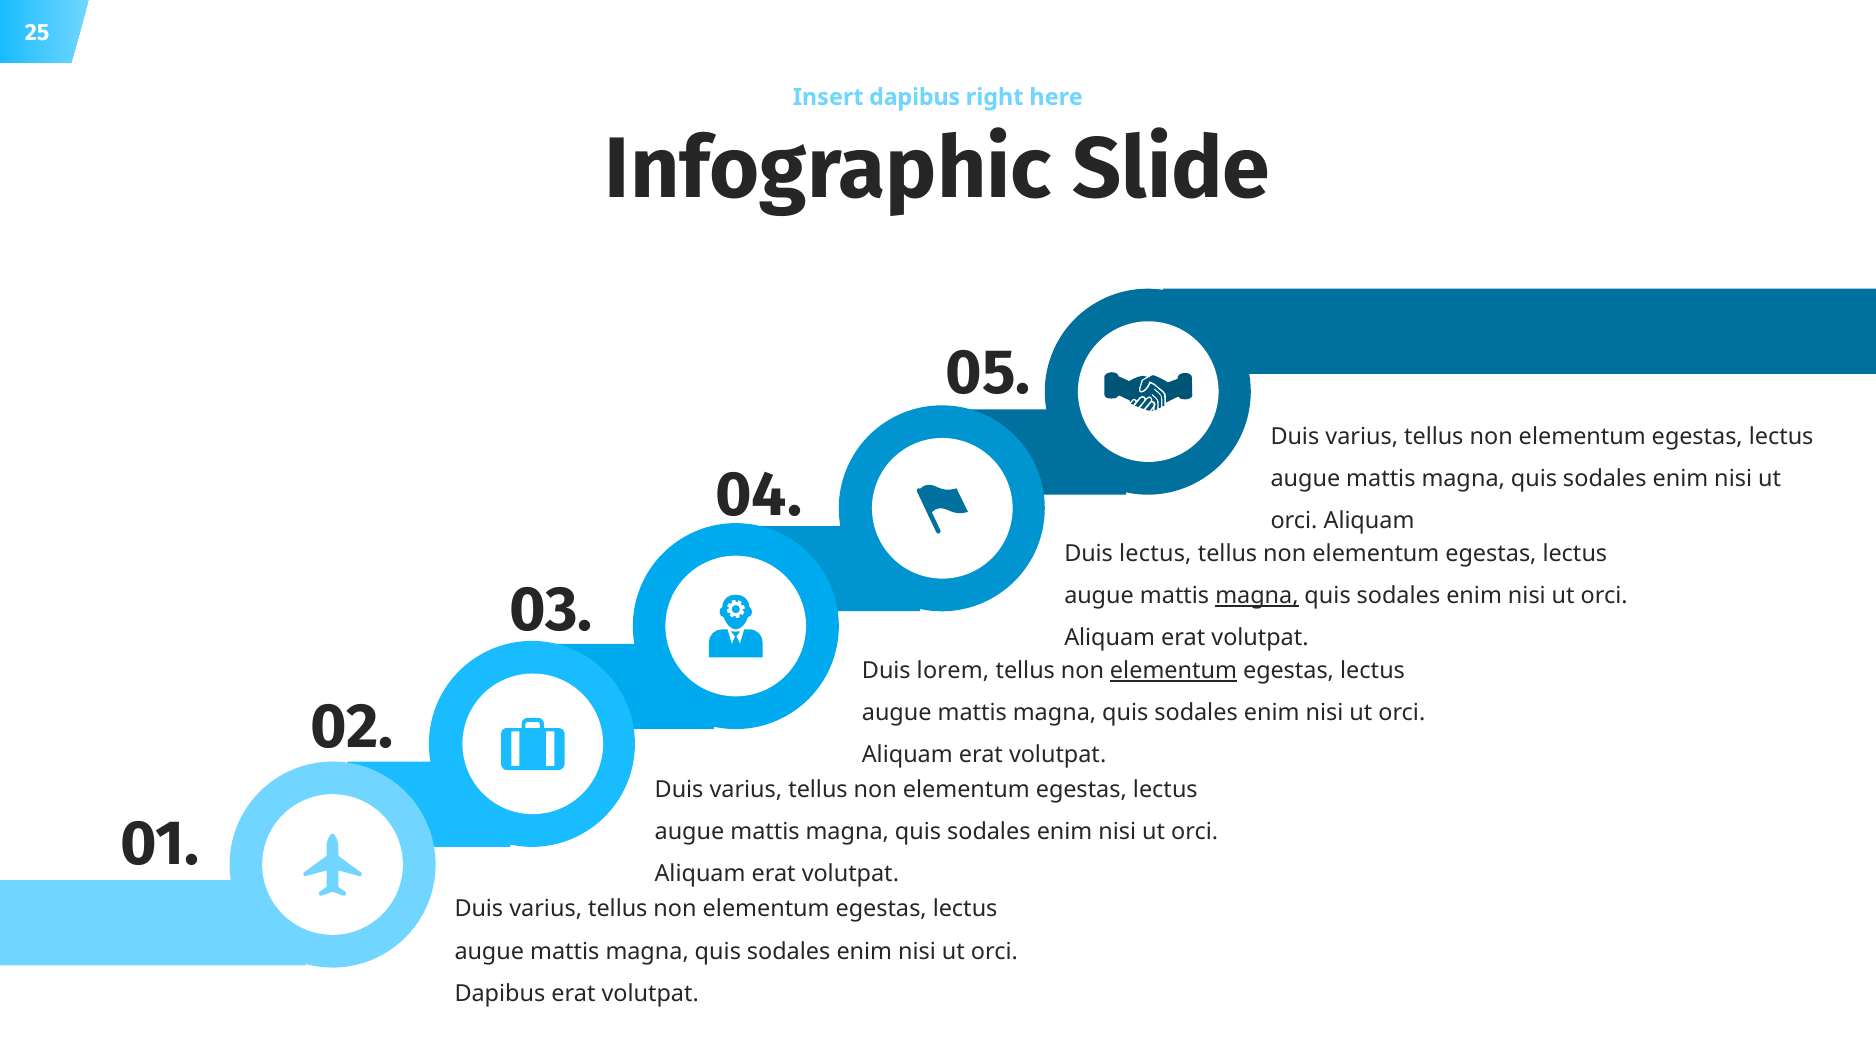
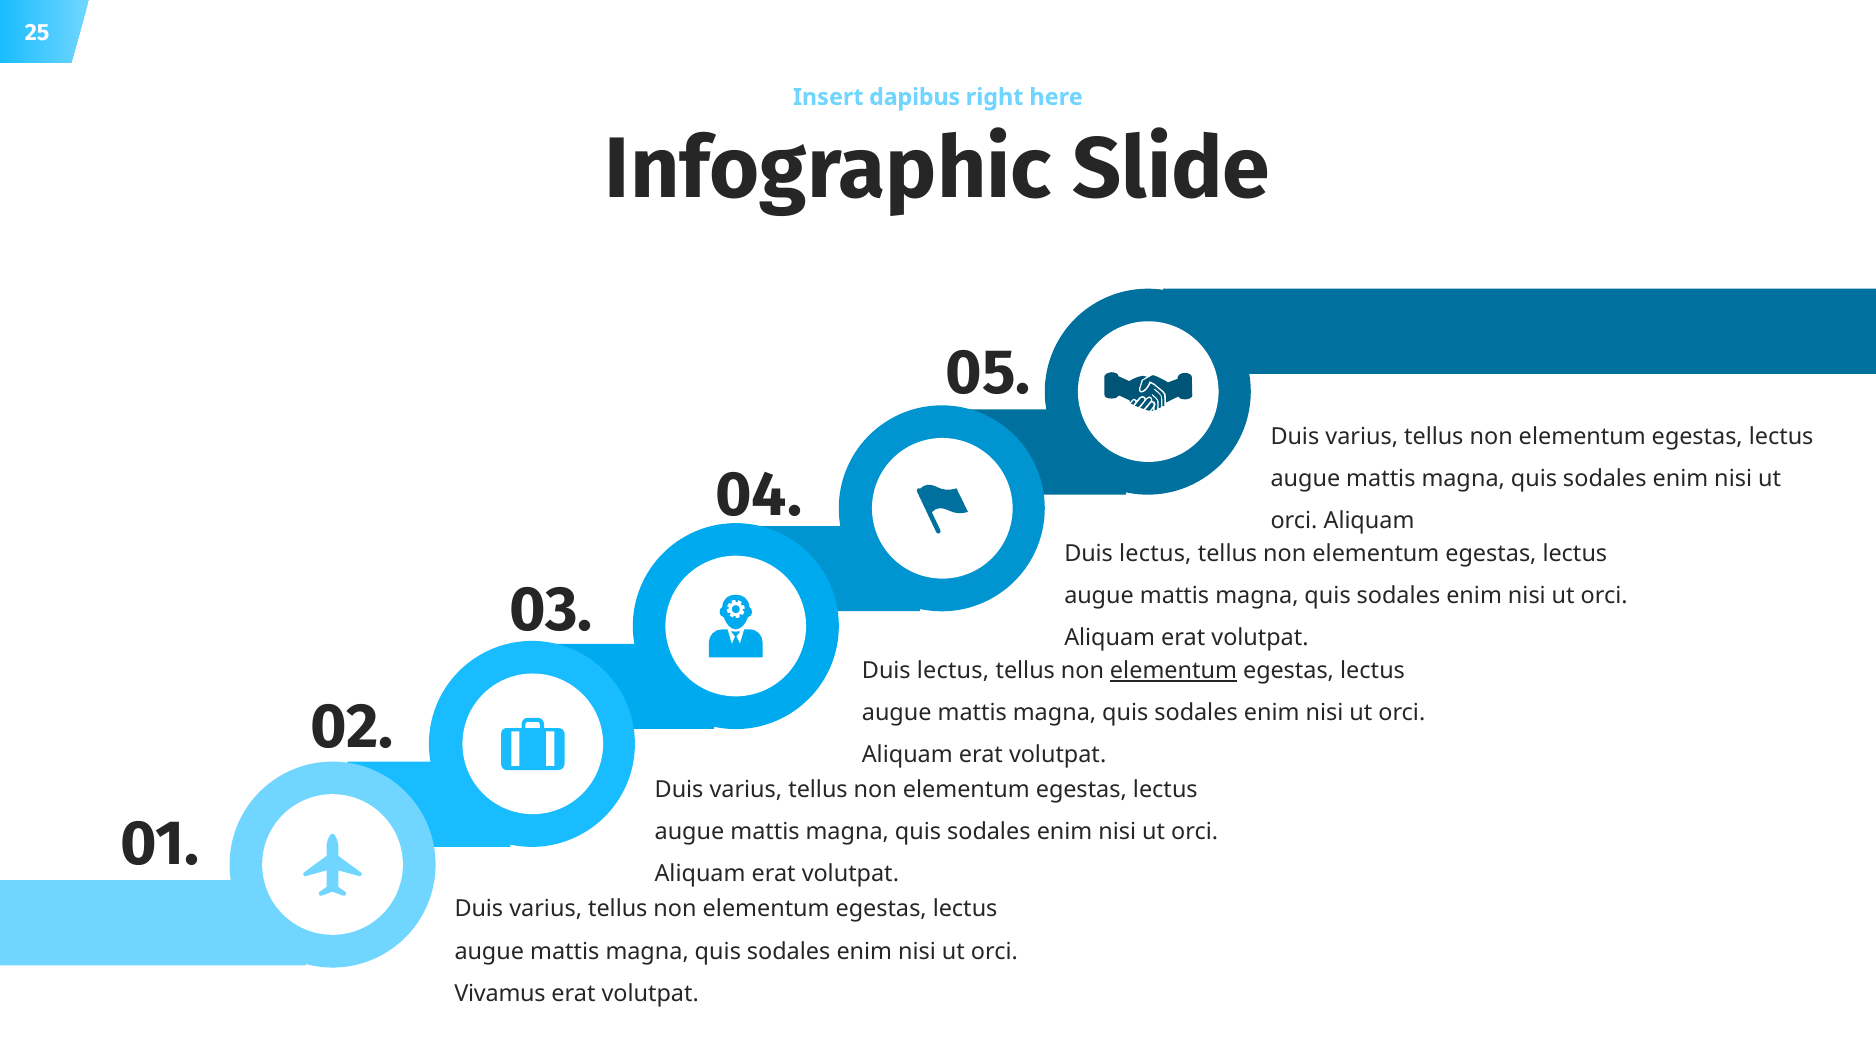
magna underline: present -> none (1257, 596)
lorem: lorem -> lectus (953, 671)
Dapibus: Dapibus -> Vivamus (500, 994)
